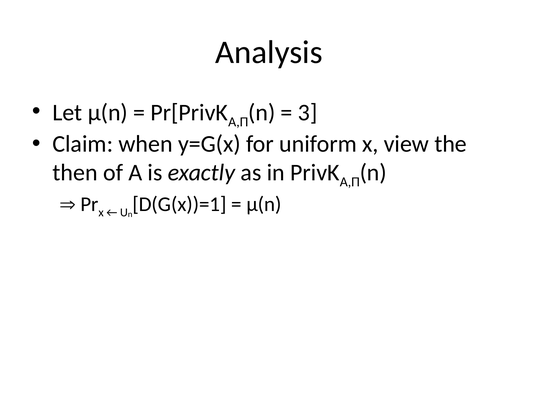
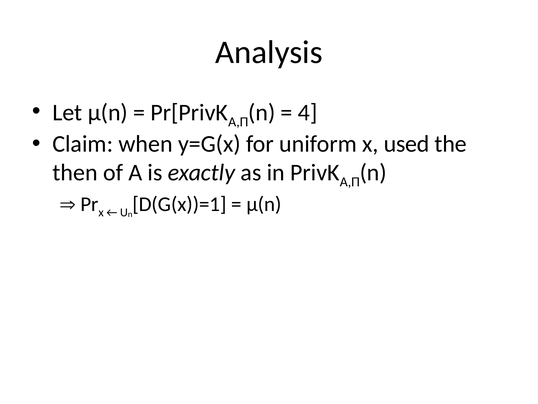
3: 3 -> 4 (308, 112)
view: view -> used (407, 144)
